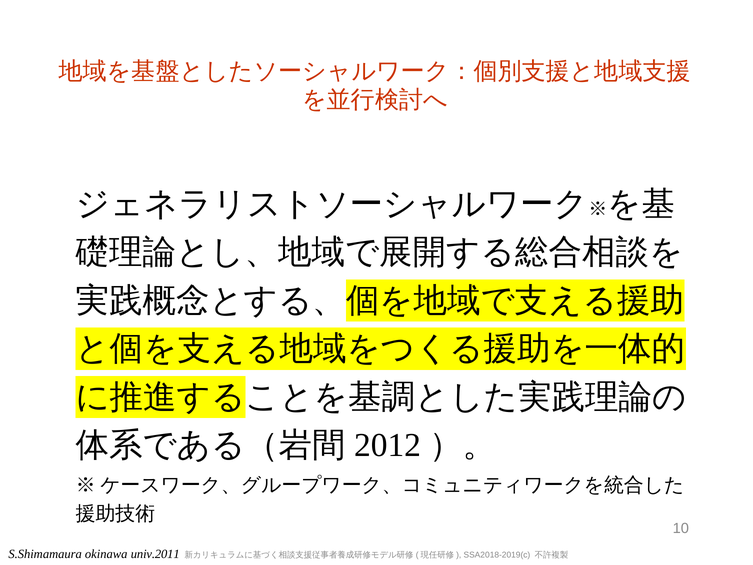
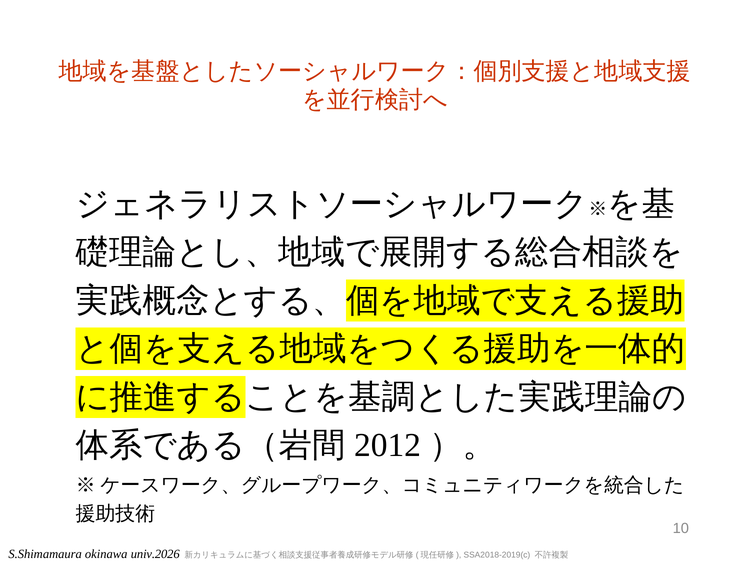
univ.2011: univ.2011 -> univ.2026 (155, 554)
